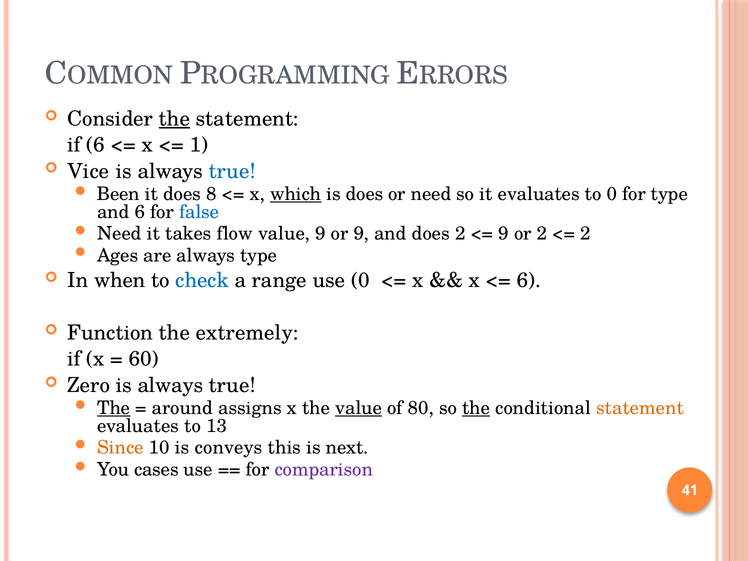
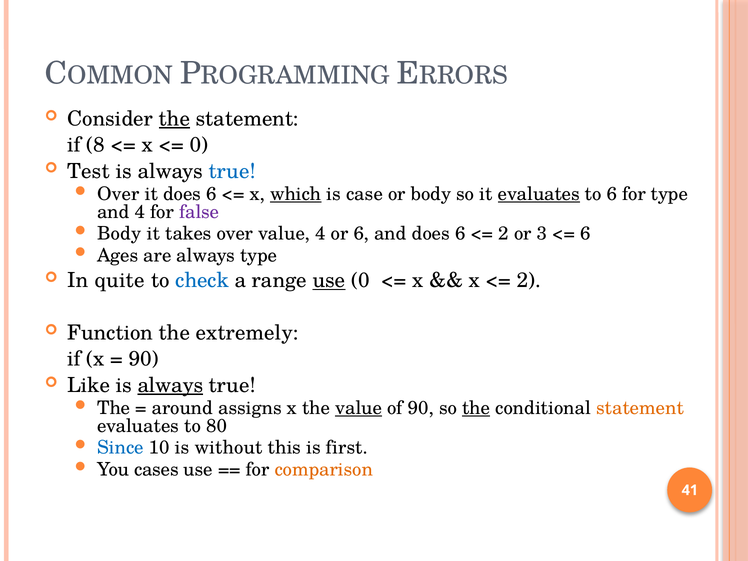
if 6: 6 -> 8 (96, 145)
1: 1 -> 0 (199, 145)
Vice: Vice -> Test (88, 171)
Been: Been -> Over (118, 194)
it does 8: 8 -> 6 (211, 194)
is does: does -> case (365, 194)
or need: need -> body (431, 194)
evaluates underline: none -> present (539, 194)
to 0: 0 -> 6 (612, 194)
and 6: 6 -> 4 (140, 212)
false colour: blue -> purple (199, 212)
Need: Need -> Body (119, 234)
takes flow: flow -> over (235, 234)
value 9: 9 -> 4 (321, 234)
or 9: 9 -> 6 (361, 234)
and does 2: 2 -> 6 (460, 234)
9: 9 -> 2 (504, 234)
or 2: 2 -> 3 (542, 234)
2: 2 -> 6 (585, 234)
when: when -> quite (120, 280)
use underline: none -> present (329, 280)
6: 6 -> 2 (529, 280)
60: 60 -> 90 (144, 359)
Zero: Zero -> Like (89, 385)
always underline: none -> present (170, 385)
The underline: present -> none (114, 408)
of 80: 80 -> 90 (421, 408)
13: 13 -> 80 (217, 426)
Since colour: orange -> blue (120, 448)
conveys: conveys -> without (229, 448)
next: next -> first (347, 448)
comparison colour: purple -> orange (324, 469)
